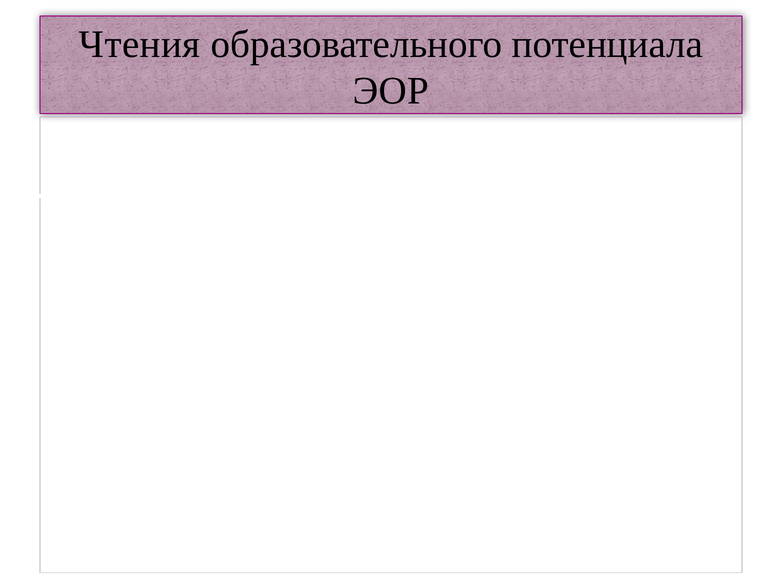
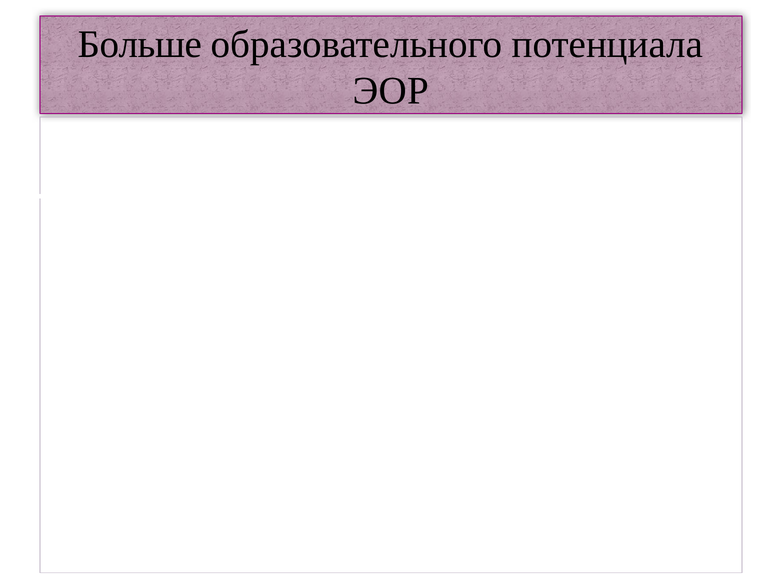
Чтения: Чтения -> Больше (140, 44)
